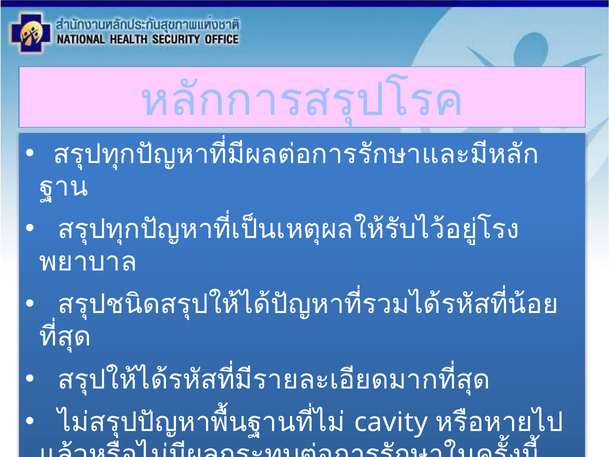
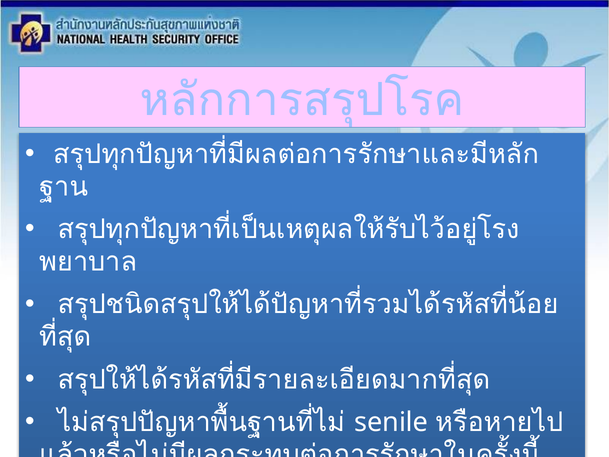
cavity: cavity -> senile (391, 422)
